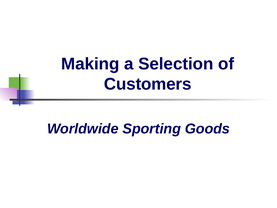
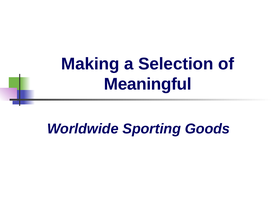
Customers: Customers -> Meaningful (148, 84)
